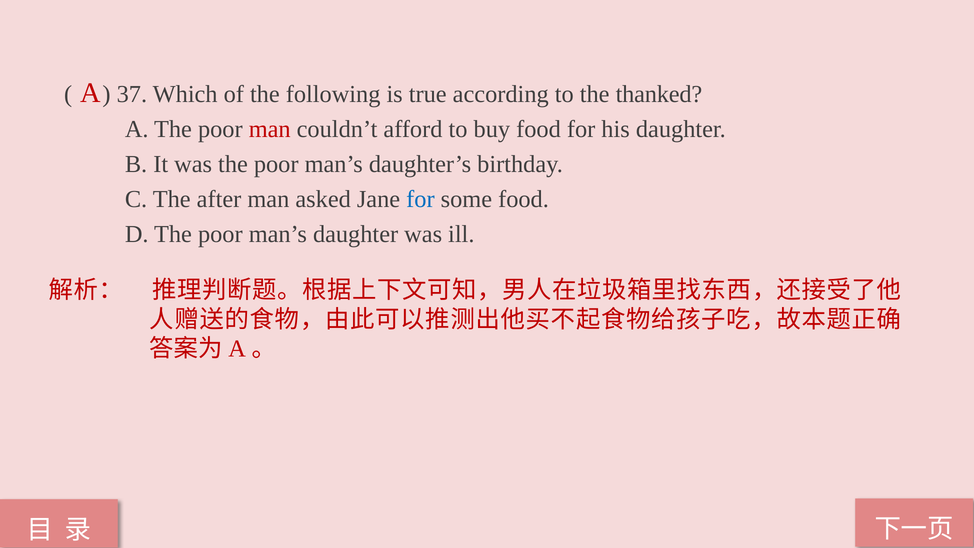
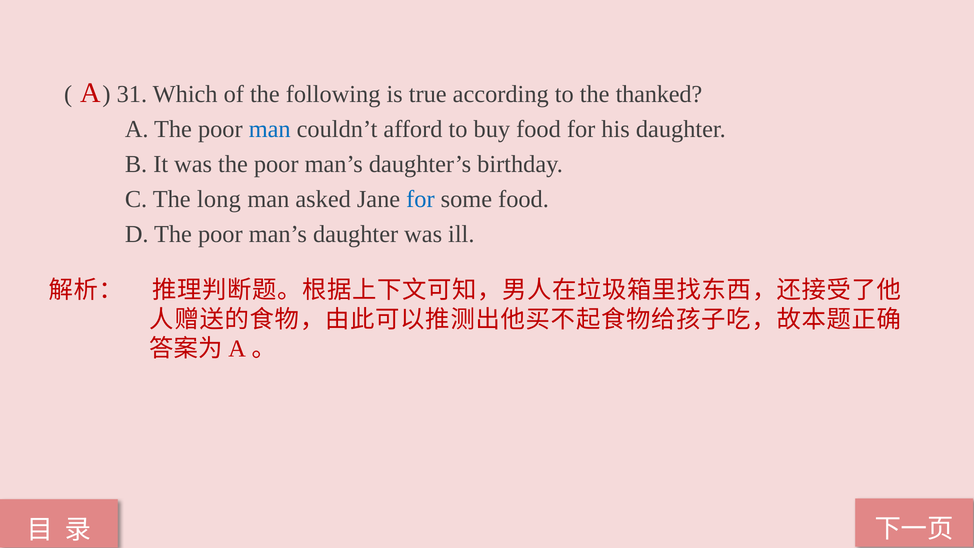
37: 37 -> 31 (132, 94)
man colour: red -> blue (270, 129)
after: after -> long (219, 199)
